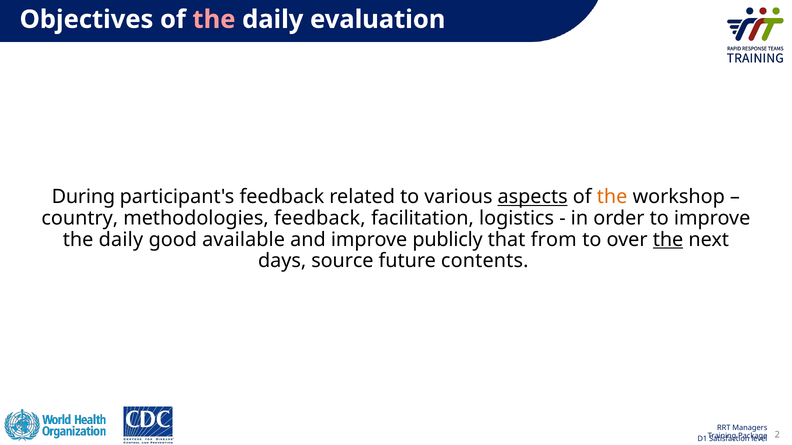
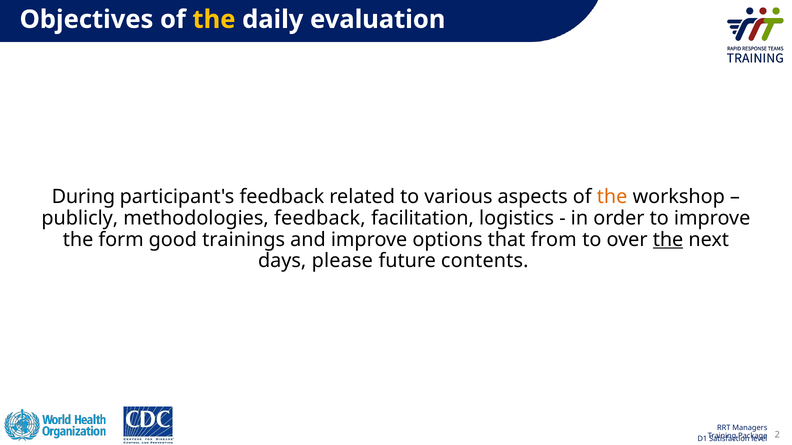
the colour: pink -> yellow (214, 19)
aspects underline: present -> none (533, 197)
country: country -> publicly (80, 218)
daily: daily -> form (121, 240)
available: available -> trainings (244, 240)
publicly: publicly -> options (447, 240)
source: source -> please (342, 261)
